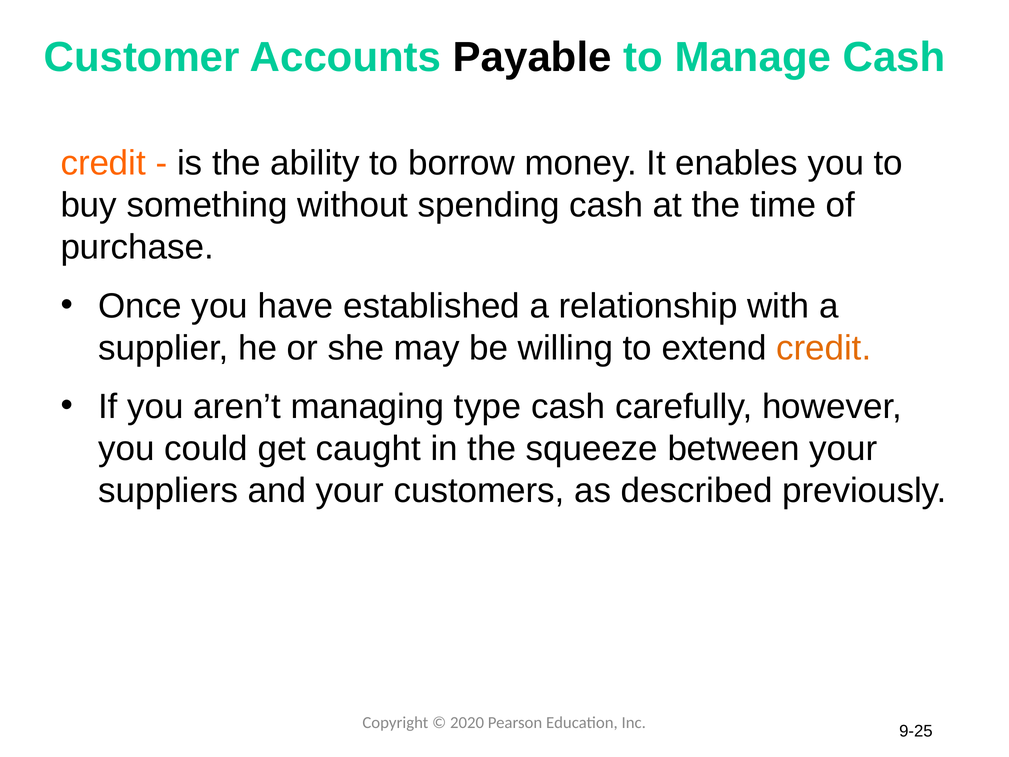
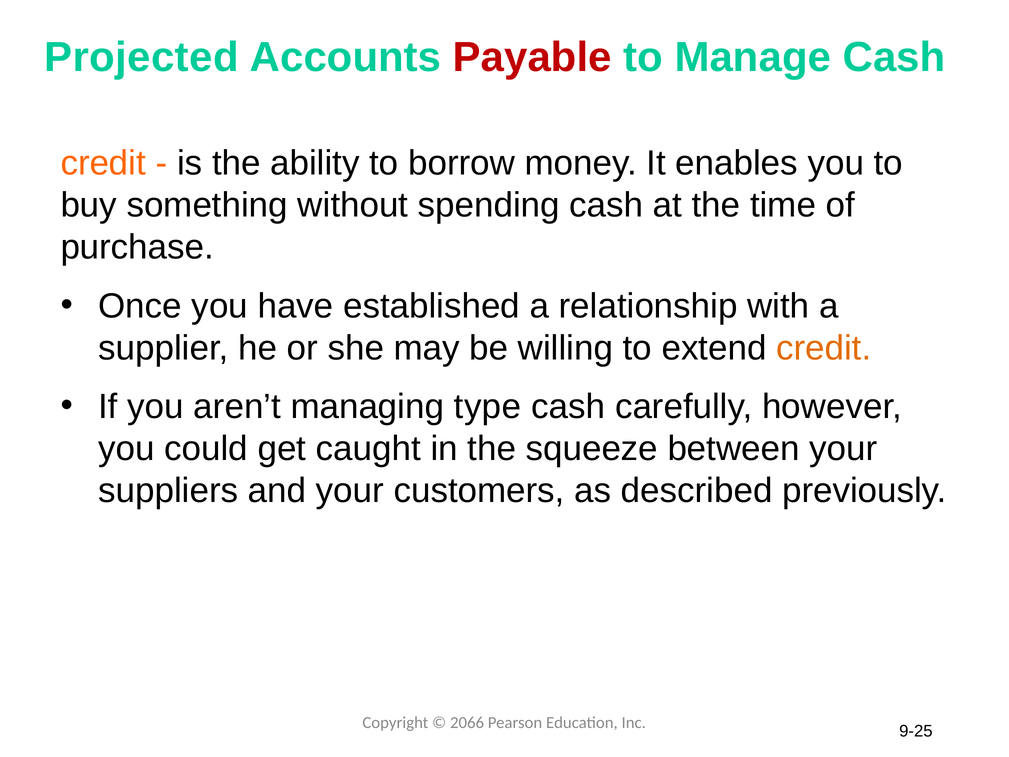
Customer: Customer -> Projected (141, 58)
Payable colour: black -> red (532, 58)
2020: 2020 -> 2066 (467, 723)
